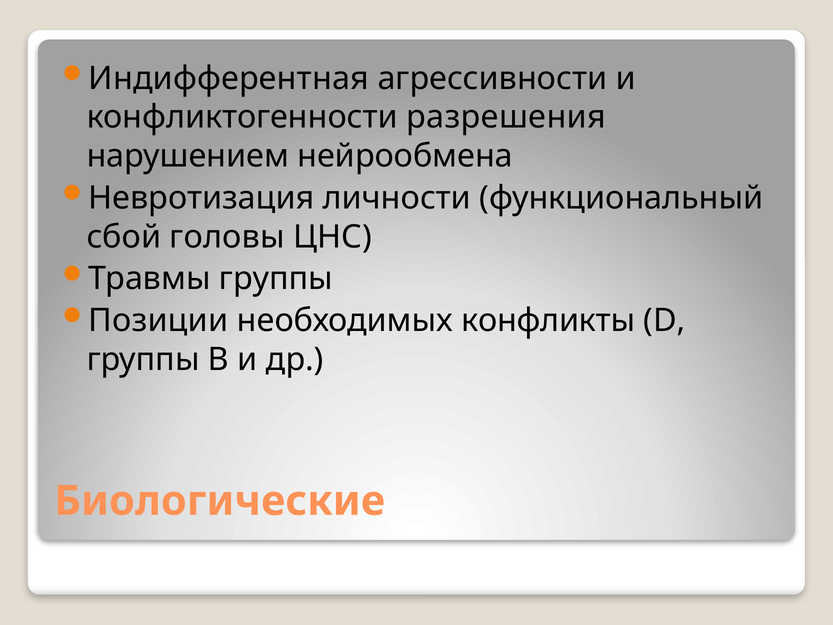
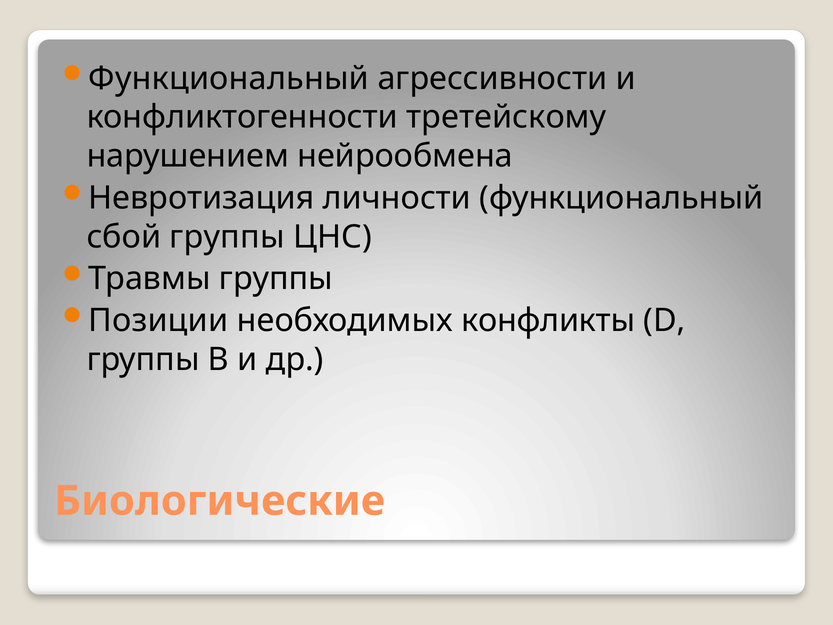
Индифферентная: Индифферентная -> Функциональный (229, 78)
разрешения: разрешения -> третейскому (506, 117)
сбой головы: головы -> группы (227, 237)
